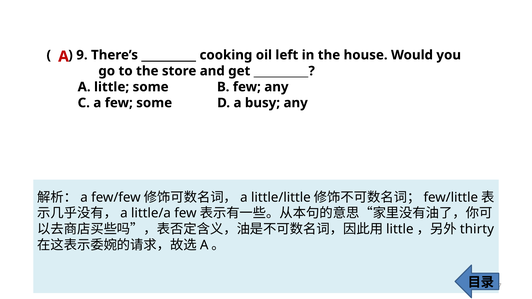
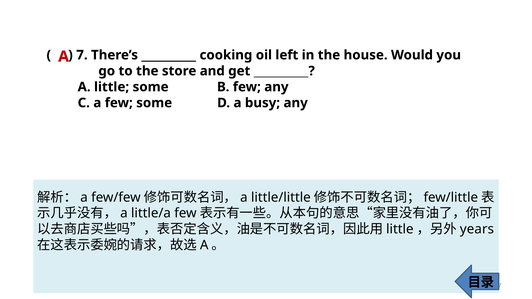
9: 9 -> 7 (82, 55)
thirty: thirty -> years (477, 229)
